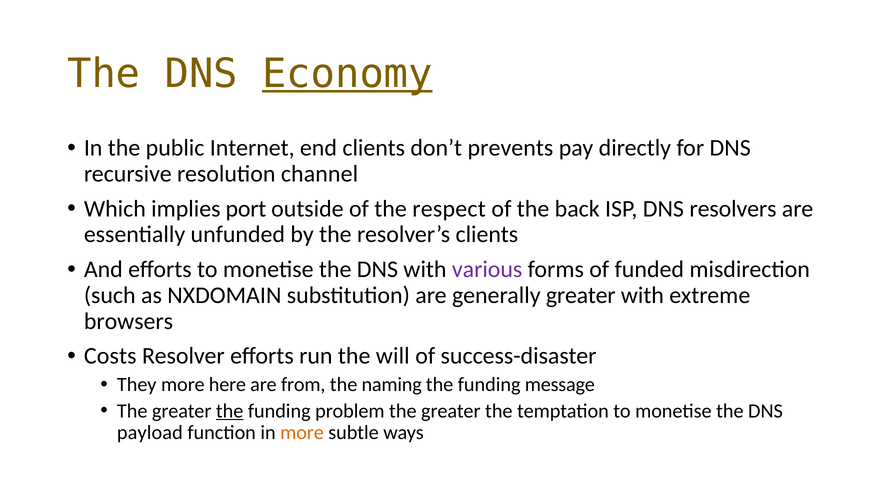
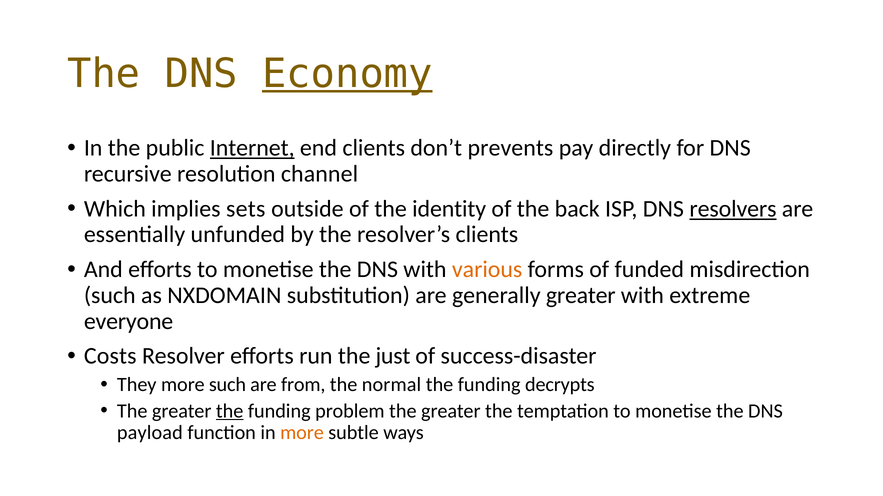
Internet underline: none -> present (252, 148)
port: port -> sets (246, 209)
respect: respect -> identity (449, 209)
resolvers underline: none -> present (733, 209)
various colour: purple -> orange (487, 270)
browsers: browsers -> everyone (129, 322)
will: will -> just (393, 357)
more here: here -> such (227, 385)
naming: naming -> normal (392, 385)
message: message -> decrypts (560, 385)
